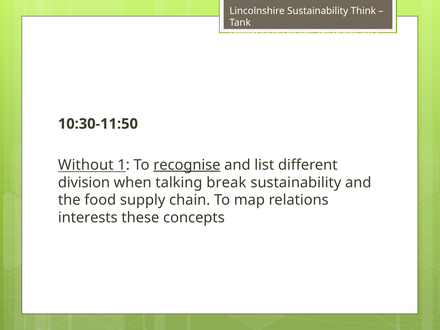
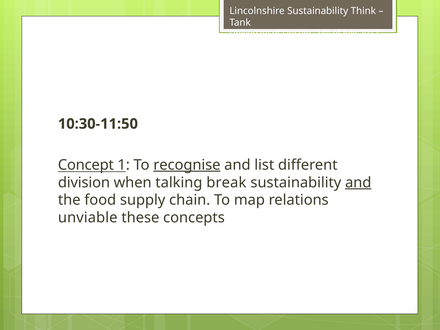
Without: Without -> Concept (86, 165)
and underline: none -> present (358, 183)
interests: interests -> unviable (88, 218)
